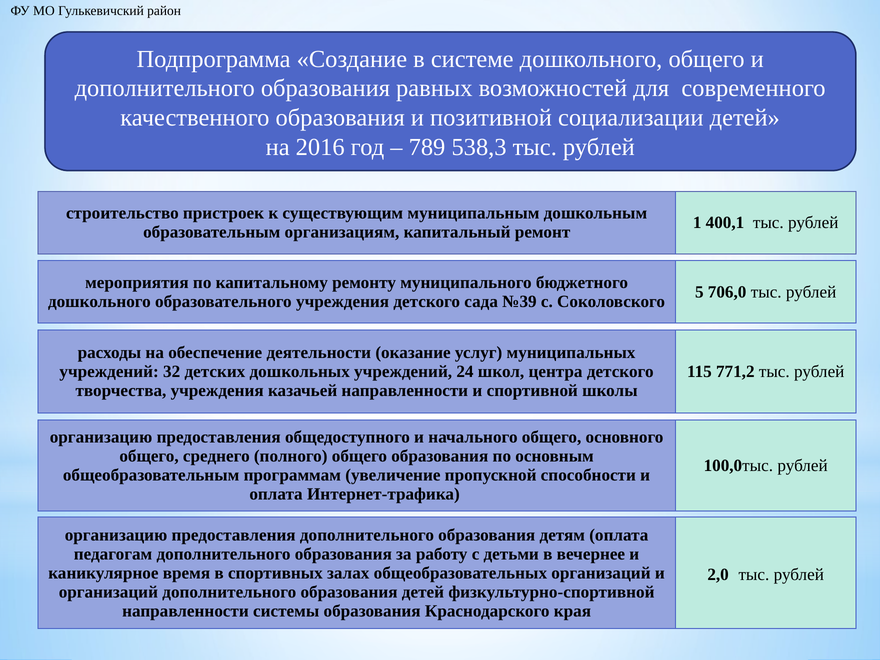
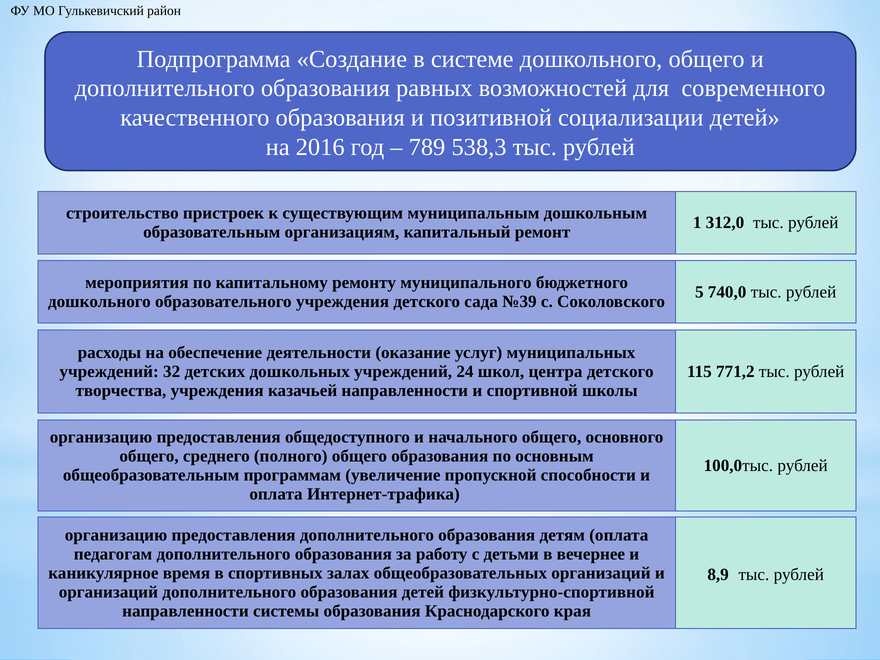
400,1: 400,1 -> 312,0 (725, 223)
706,0: 706,0 -> 740,0 (727, 292)
2,0: 2,0 -> 8,9 (718, 575)
